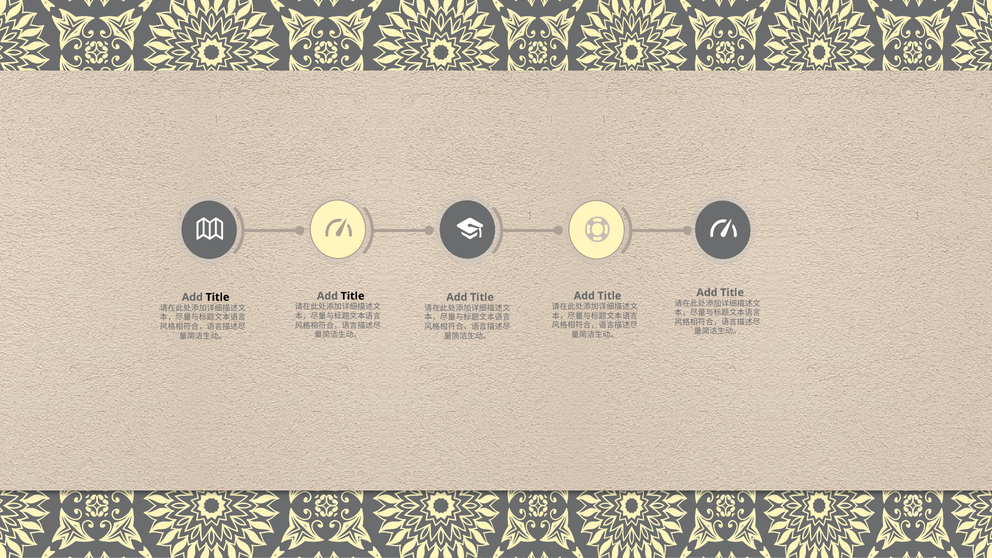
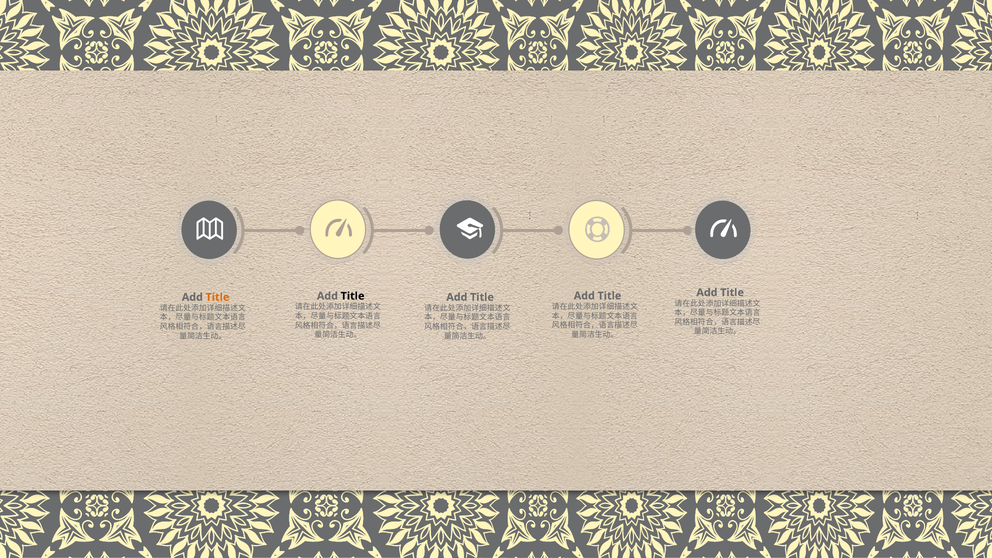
Title colour: black -> orange (217, 297)
